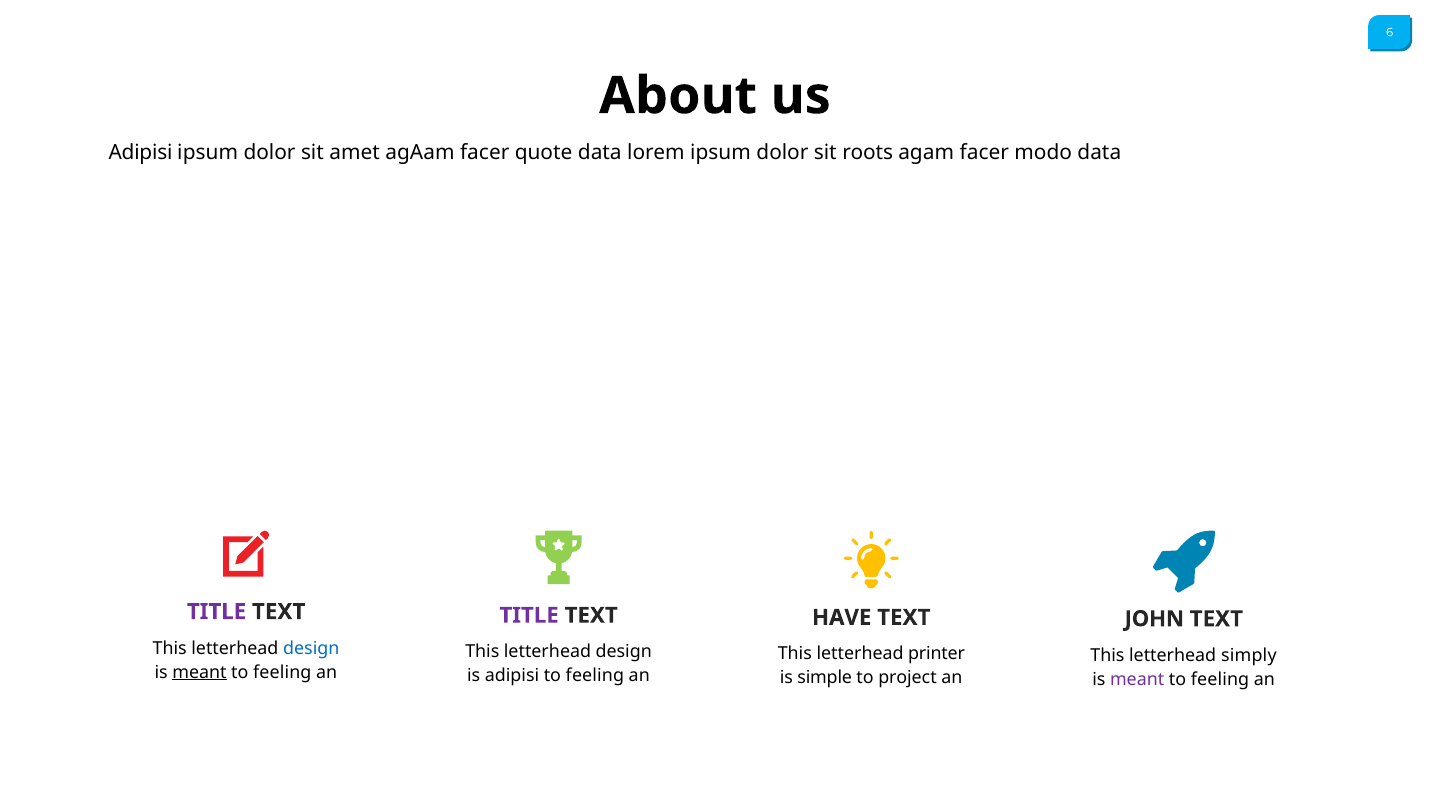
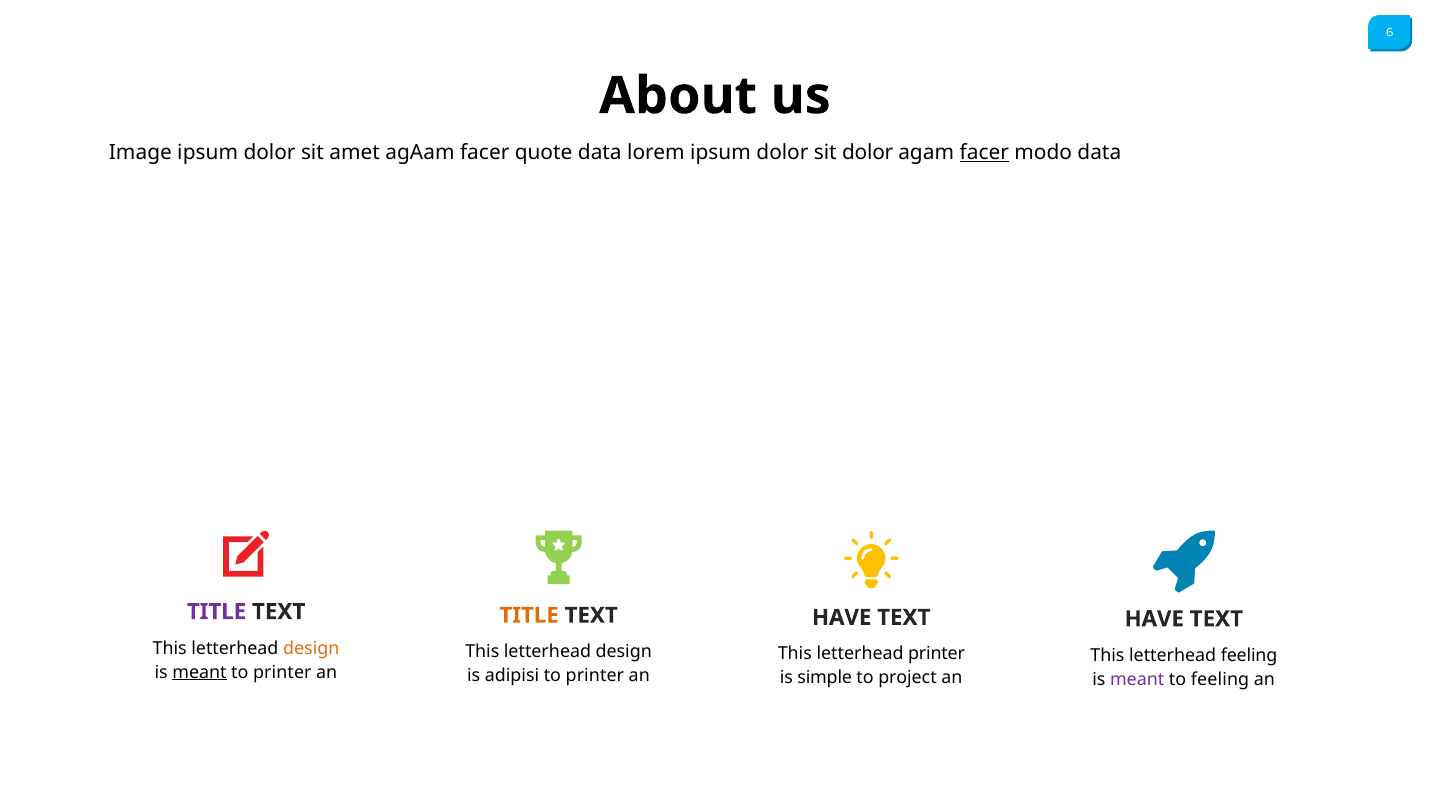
Adipisi: Adipisi -> Image (140, 152)
sit roots: roots -> dolor (868, 152)
facer underline: none -> present (984, 152)
TITLE colour: purple -> orange (529, 615)
JOHN: JOHN -> HAVE (1154, 618)
design colour: blue -> orange (311, 648)
letterhead simply: simply -> feeling (1249, 655)
feeling: feeling -> printer (282, 672)
feeling: feeling -> printer (595, 675)
